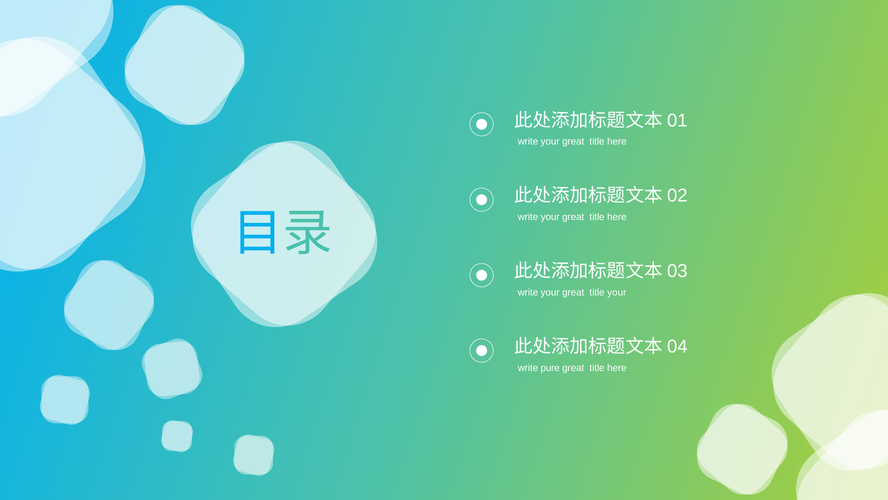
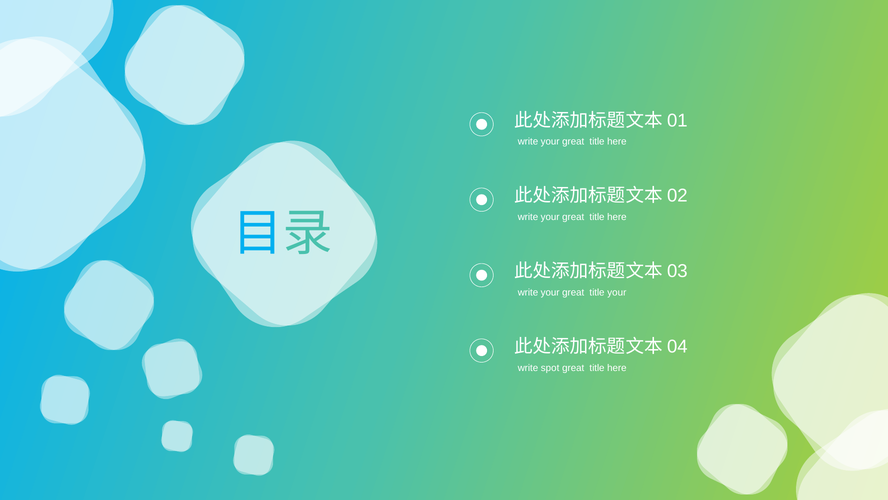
pure: pure -> spot (550, 368)
